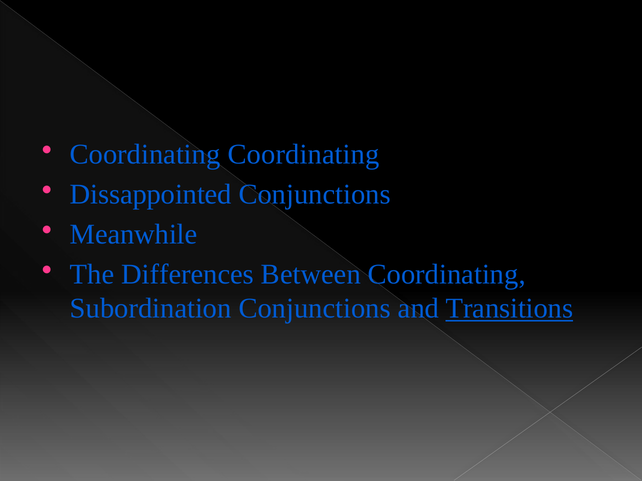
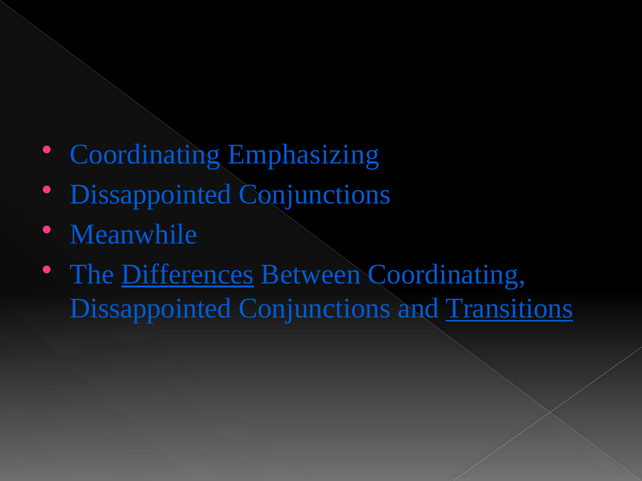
Coordinating Coordinating: Coordinating -> Emphasizing (303, 154)
Differences underline: none -> present (188, 274)
Subordination: Subordination -> Dissappointed (151, 309)
